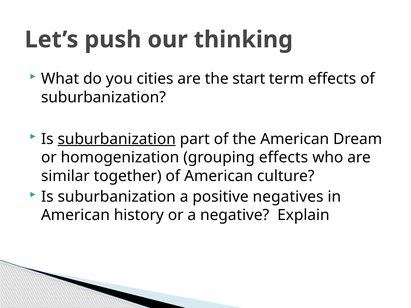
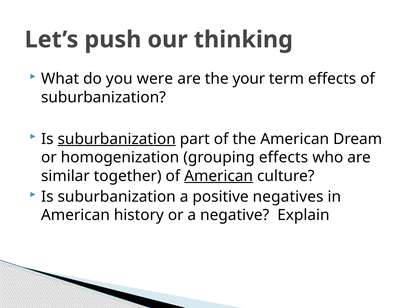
cities: cities -> were (155, 79)
start: start -> your (249, 79)
American underline: none -> present (219, 176)
